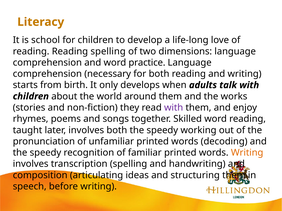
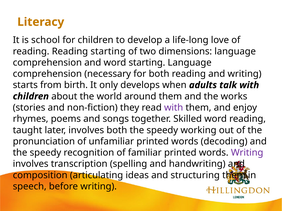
Reading spelling: spelling -> starting (108, 51)
word practice: practice -> starting (147, 63)
Writing colour: orange -> purple (247, 153)
